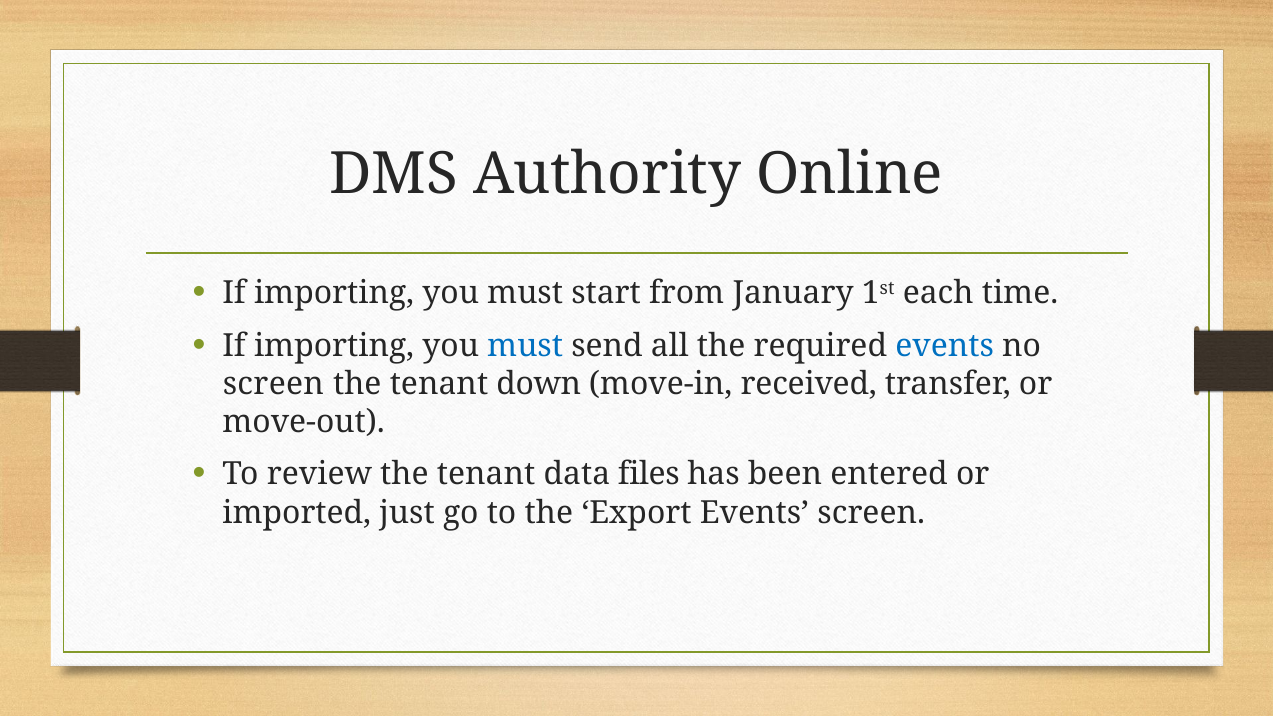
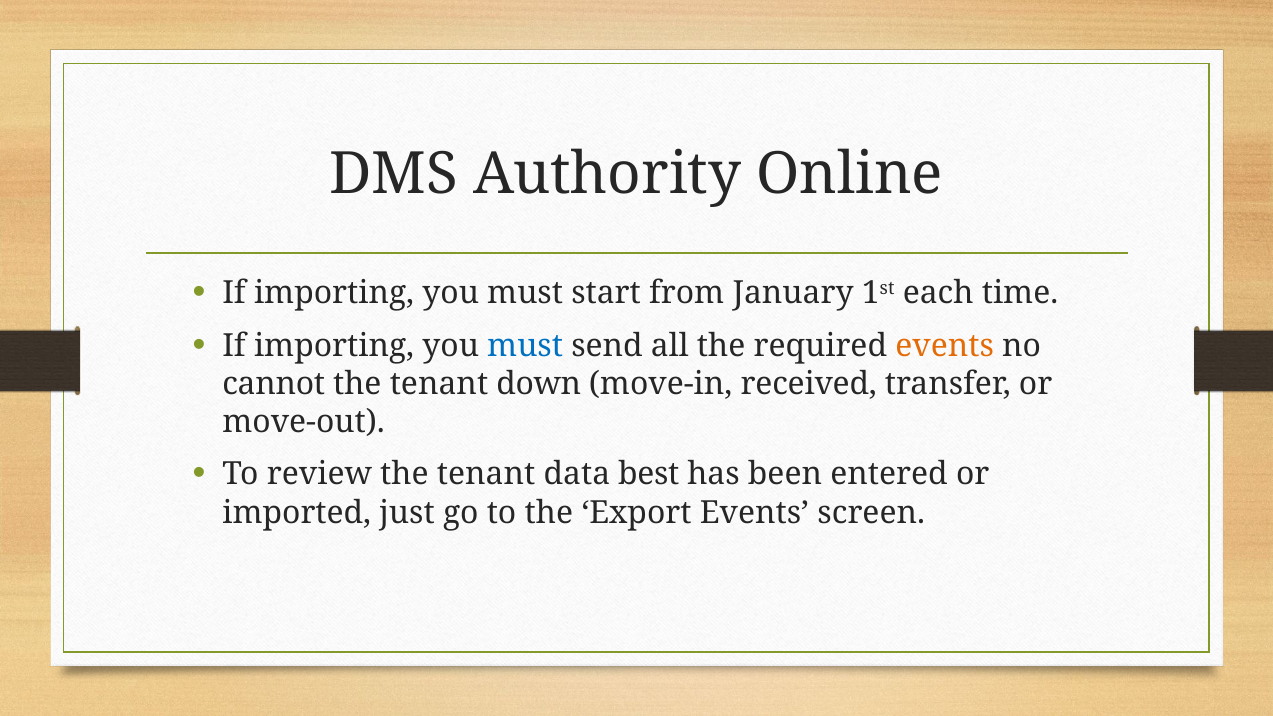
events colour: blue -> orange (945, 346)
screen: screen -> cannot (274, 384)
files: files -> best (649, 474)
